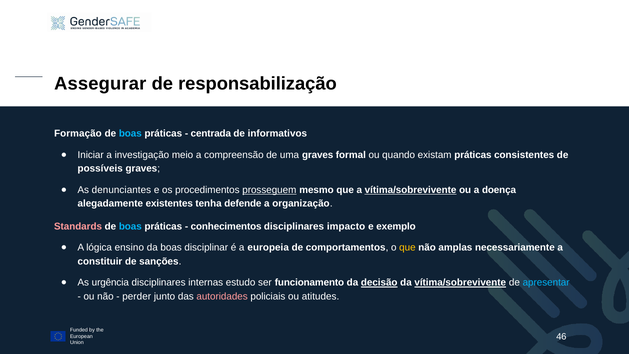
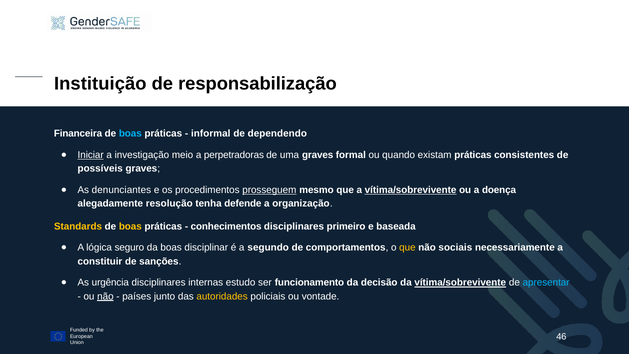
Assegurar: Assegurar -> Instituição (100, 84)
Formação: Formação -> Financeira (78, 134)
centrada: centrada -> informal (211, 134)
informativos: informativos -> dependendo (277, 134)
Iniciar underline: none -> present (91, 155)
compreensão: compreensão -> perpetradoras (234, 155)
existentes: existentes -> resolução (169, 203)
Standards colour: pink -> yellow (78, 226)
boas colour: light blue -> yellow (130, 226)
impacto: impacto -> primeiro (346, 226)
exemplo: exemplo -> baseada (396, 226)
ensino: ensino -> seguro (129, 248)
europeia: europeia -> segundo (268, 248)
amplas: amplas -> sociais (455, 248)
decisão underline: present -> none (379, 283)
não underline: none -> present (105, 296)
perder: perder -> países (137, 296)
autoridades colour: pink -> yellow (222, 296)
atitudes: atitudes -> vontade (321, 296)
